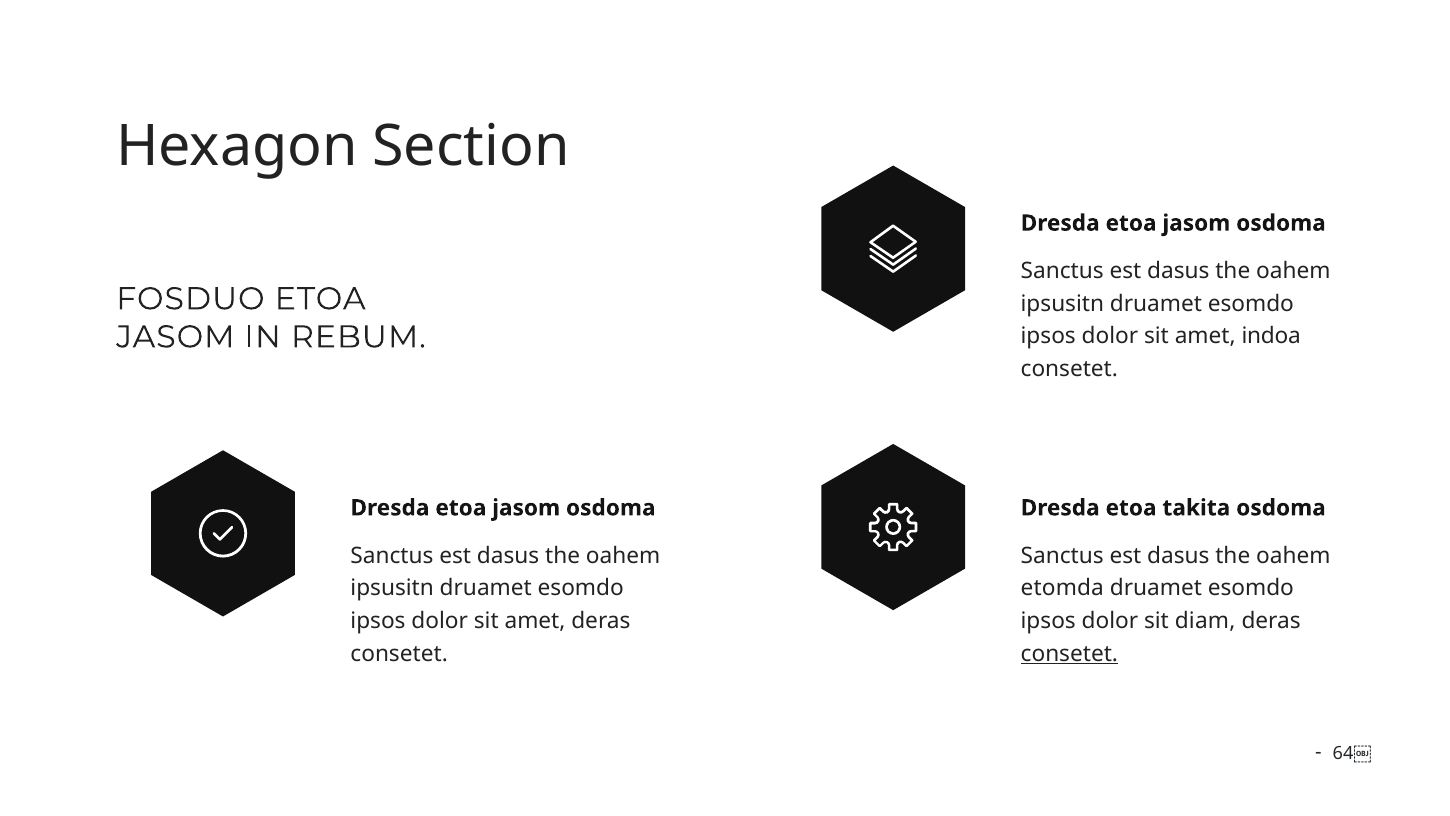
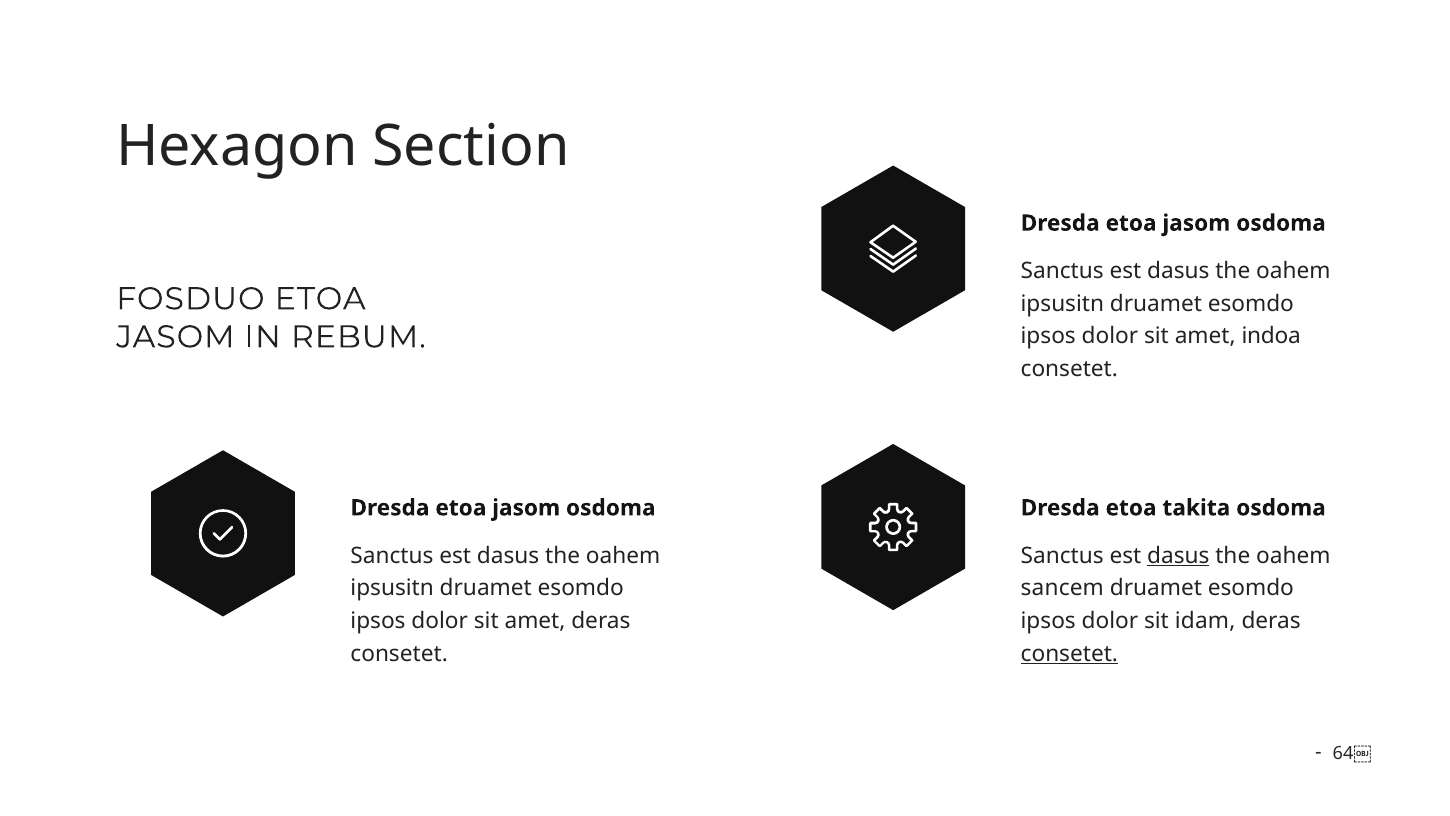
dasus underline: none -> present (1178, 556)
etomda: etomda -> sancem (1062, 588)
diam: diam -> idam (1205, 621)
